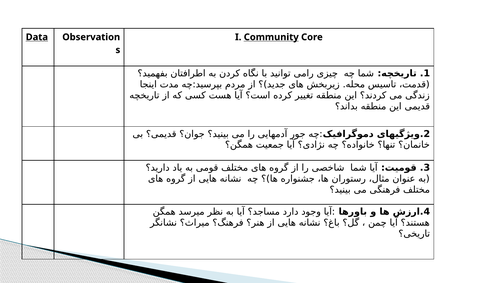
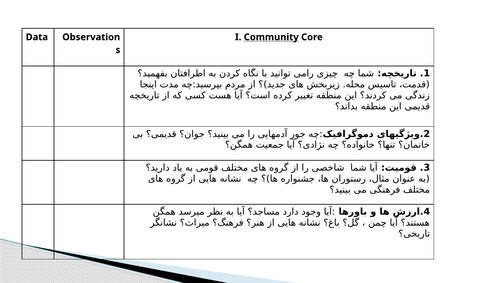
Data underline: present -> none (37, 37)
